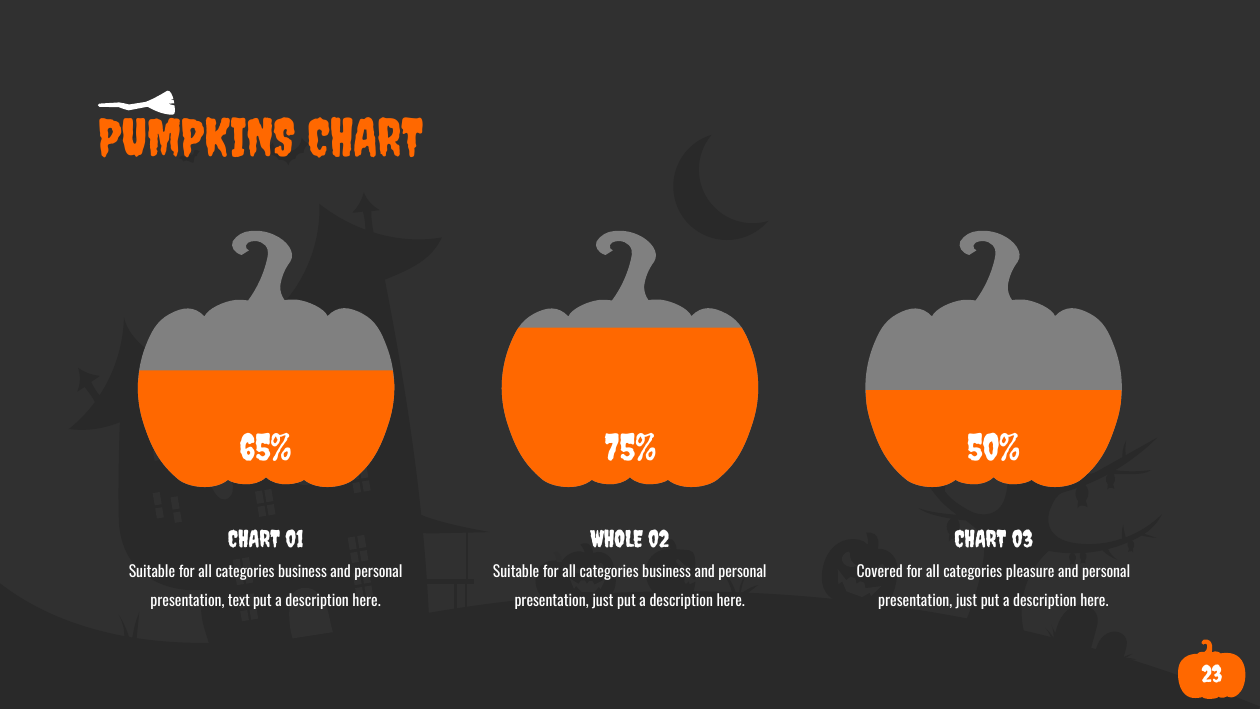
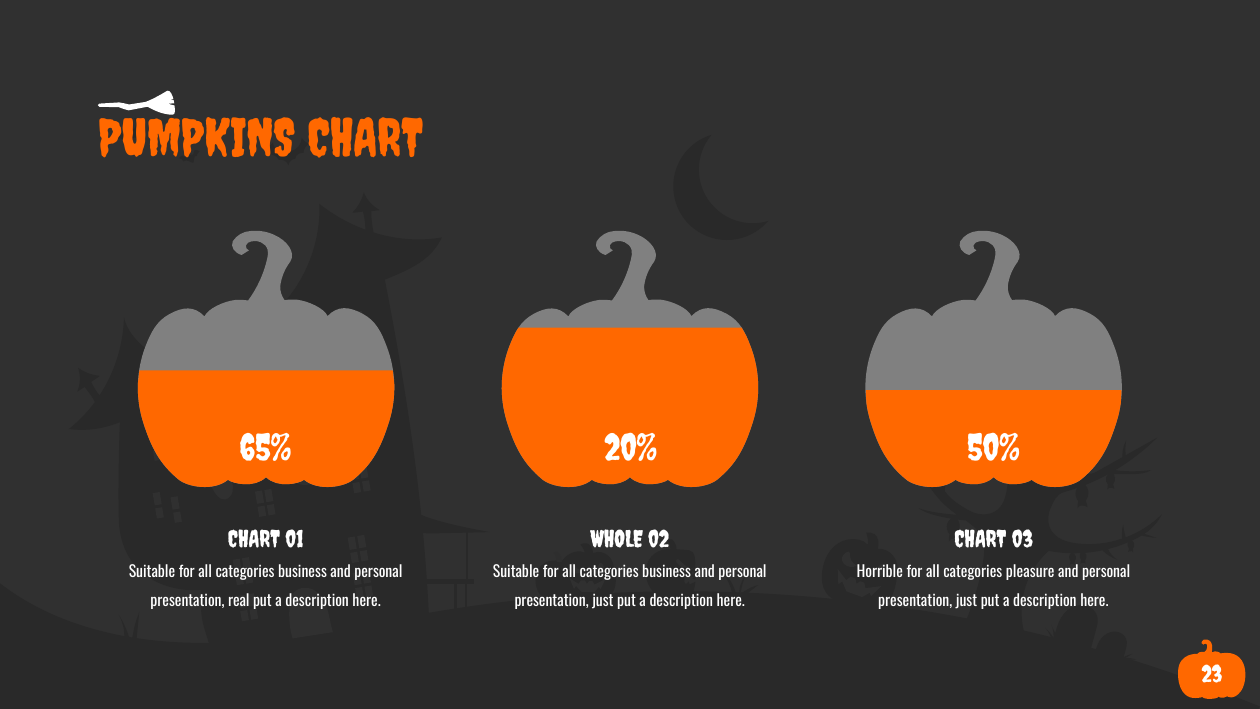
75%: 75% -> 20% (631, 448)
Covered: Covered -> Horrible (880, 572)
text: text -> real (239, 601)
